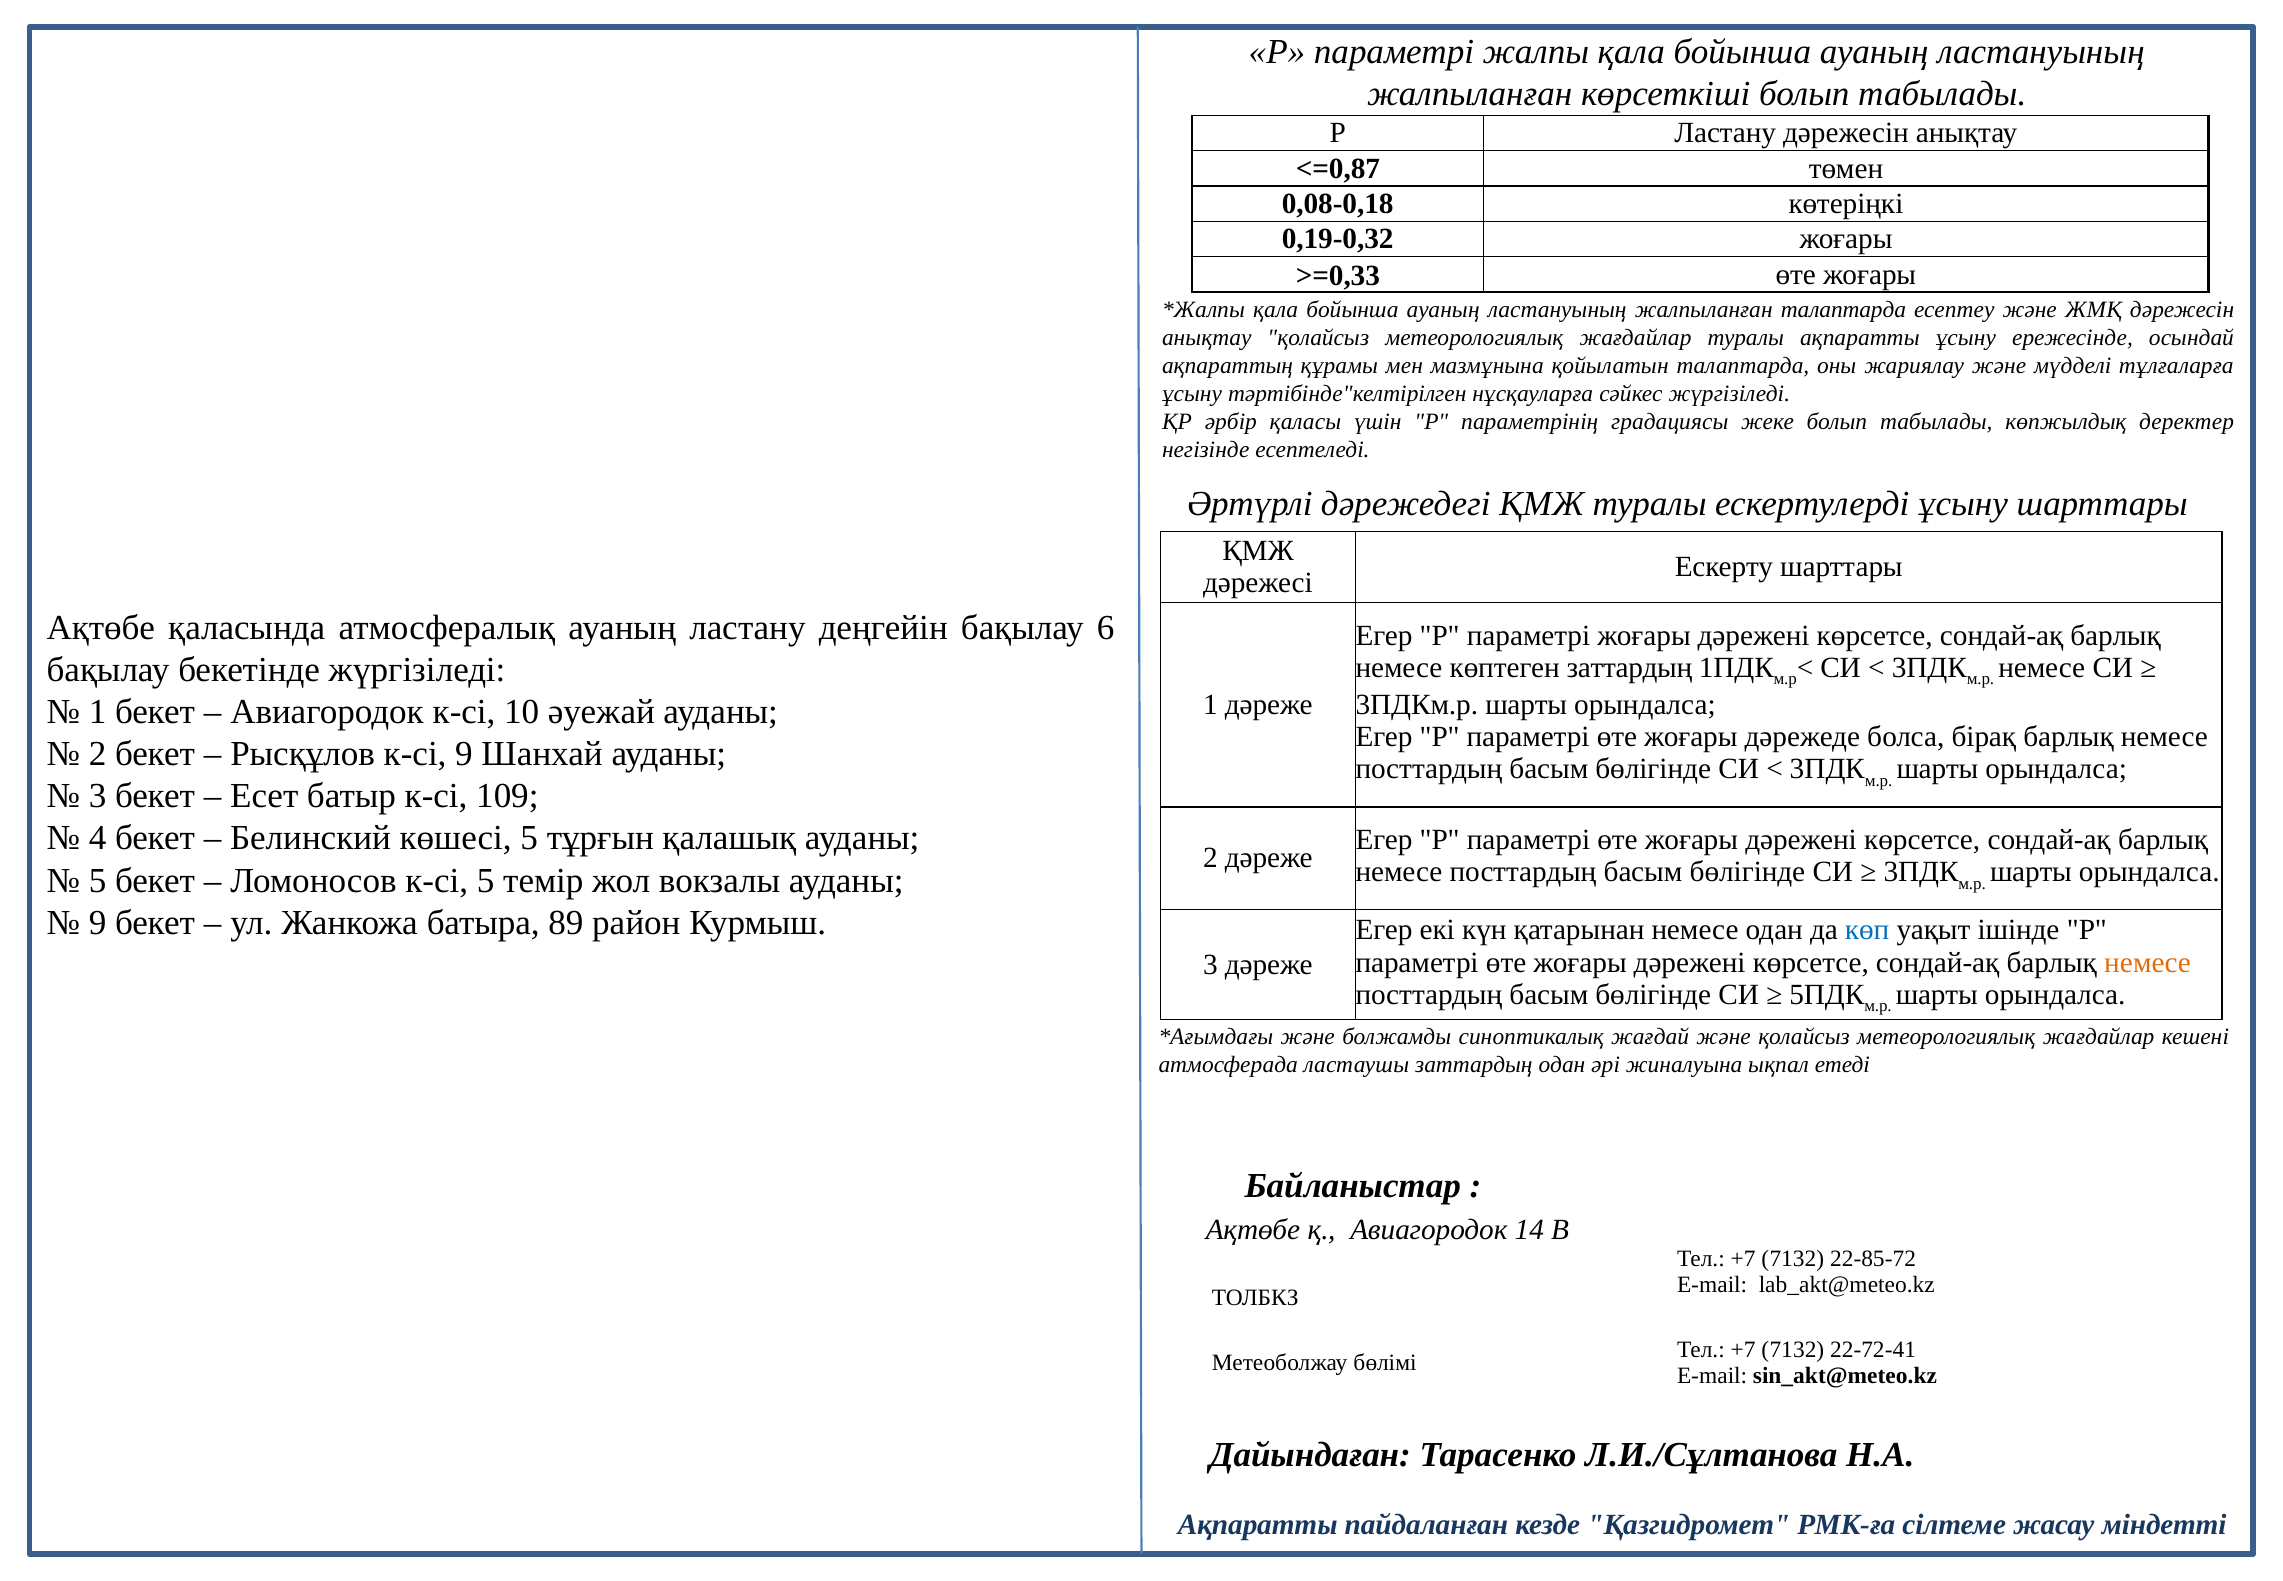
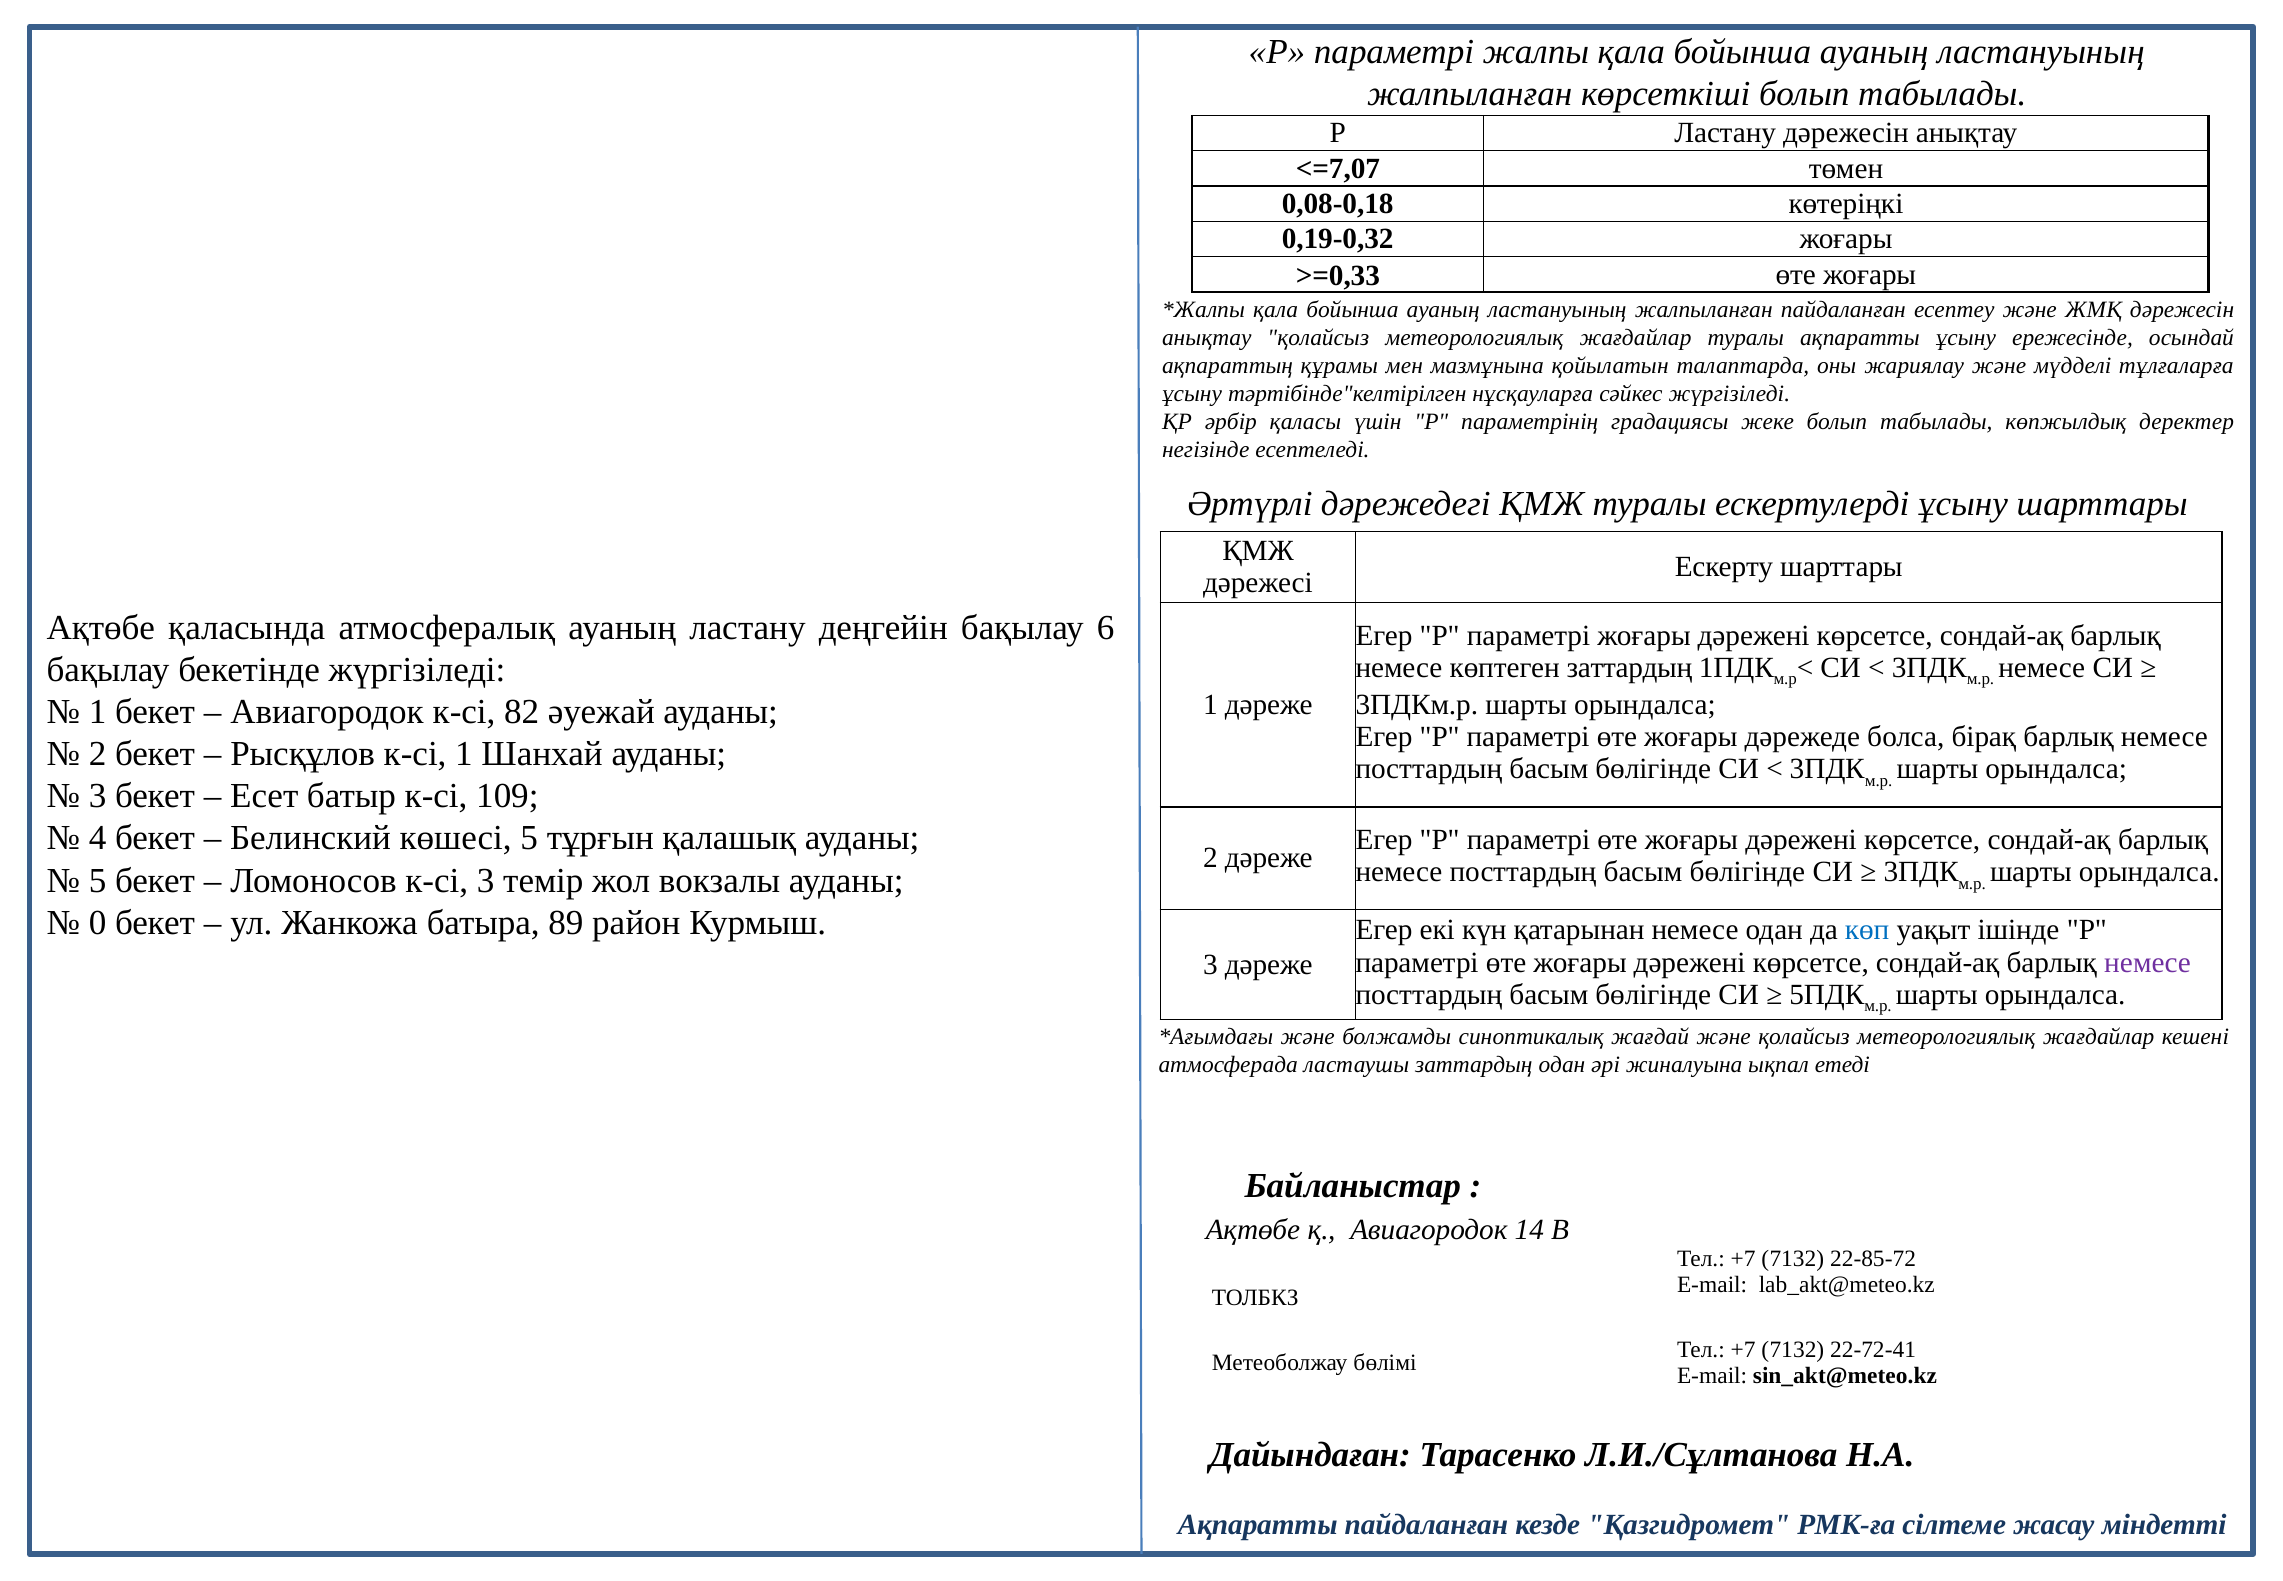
<=0,87: <=0,87 -> <=7,07 (1338, 169)
жалпыланған талаптарда: талаптарда -> пайдаланған (1843, 310)
10: 10 -> 82 (522, 712)
к-сі 9: 9 -> 1 (464, 754)
к-сі 5: 5 -> 3 (486, 880)
9: 9 -> 0 (98, 922)
немесе colour: orange -> purple (2147, 962)
